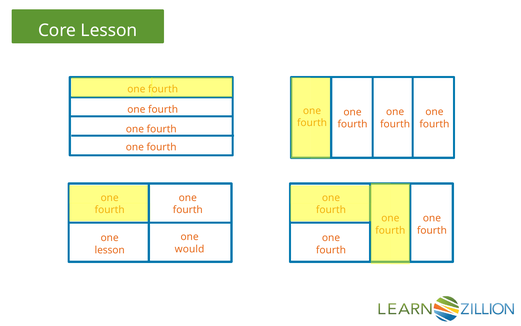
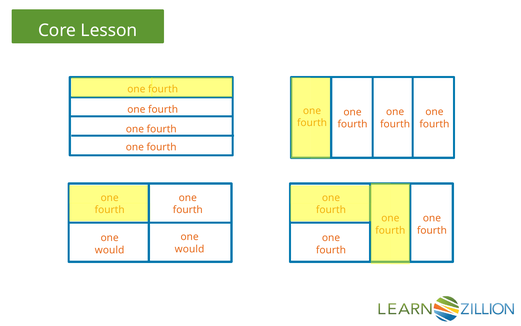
lesson: lesson -> would (110, 250)
